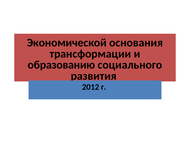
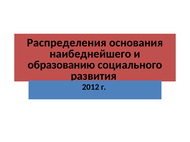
Экономической: Экономической -> Распределения (67, 43)
трансформации: трансформации -> наибеднейшего (90, 54)
